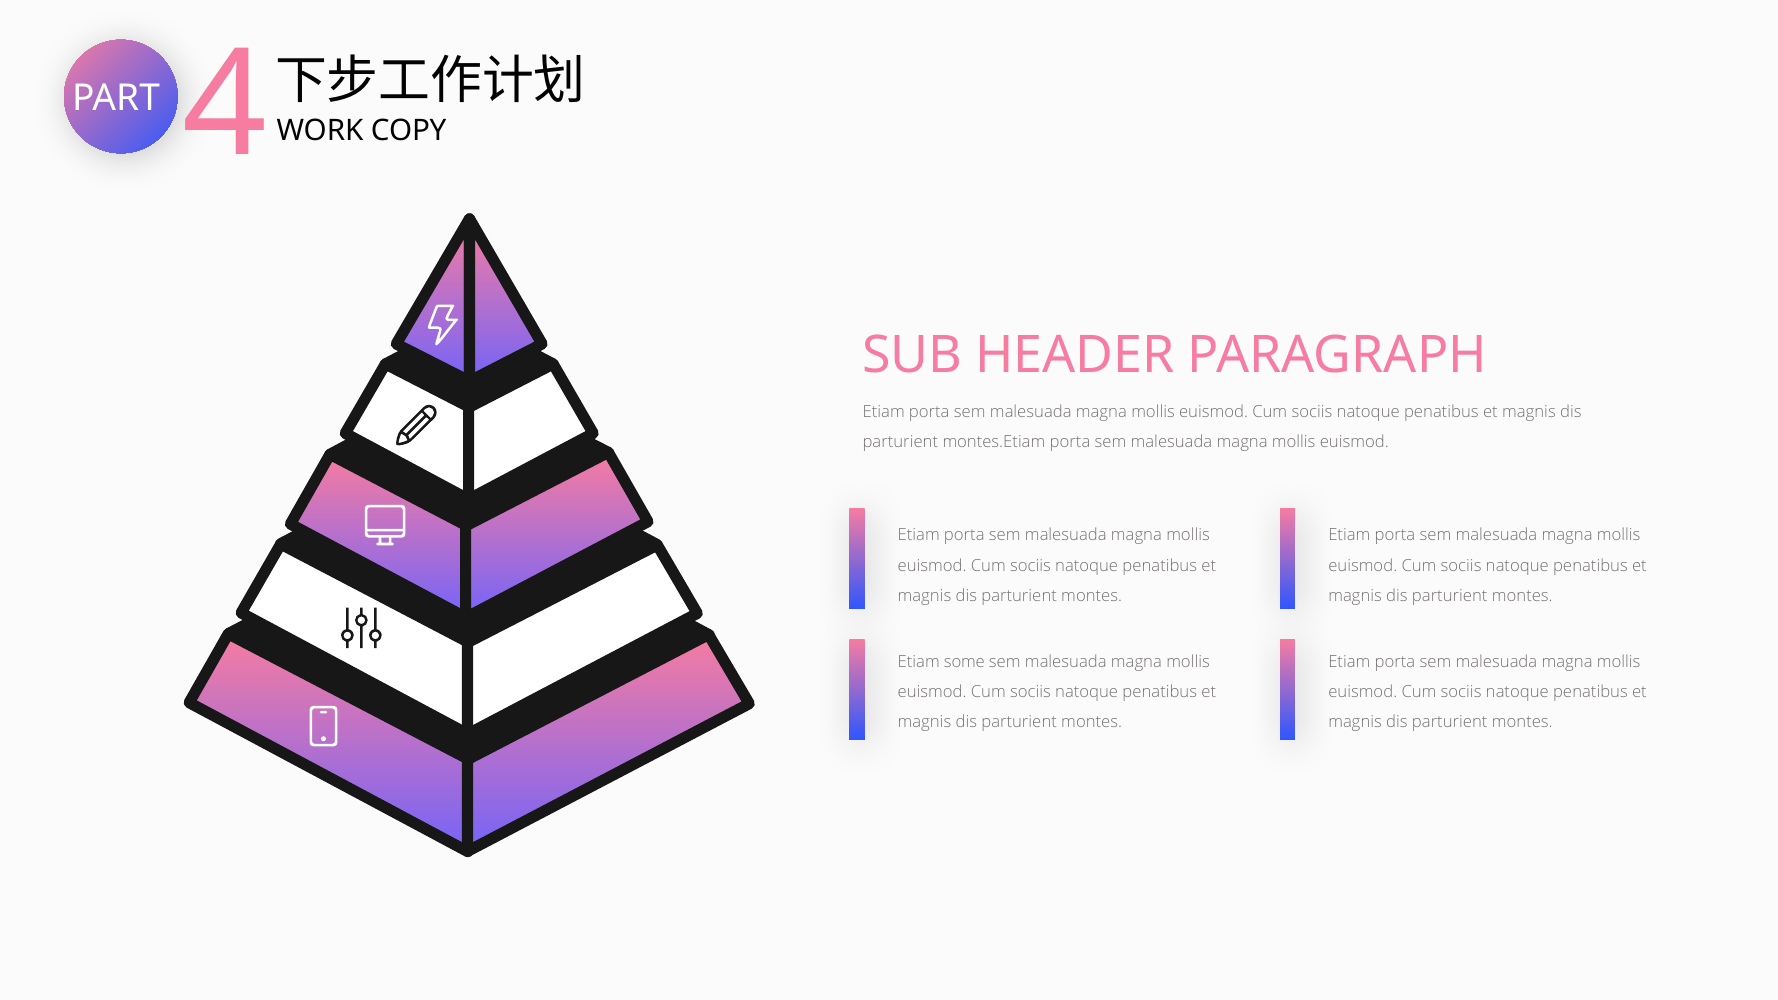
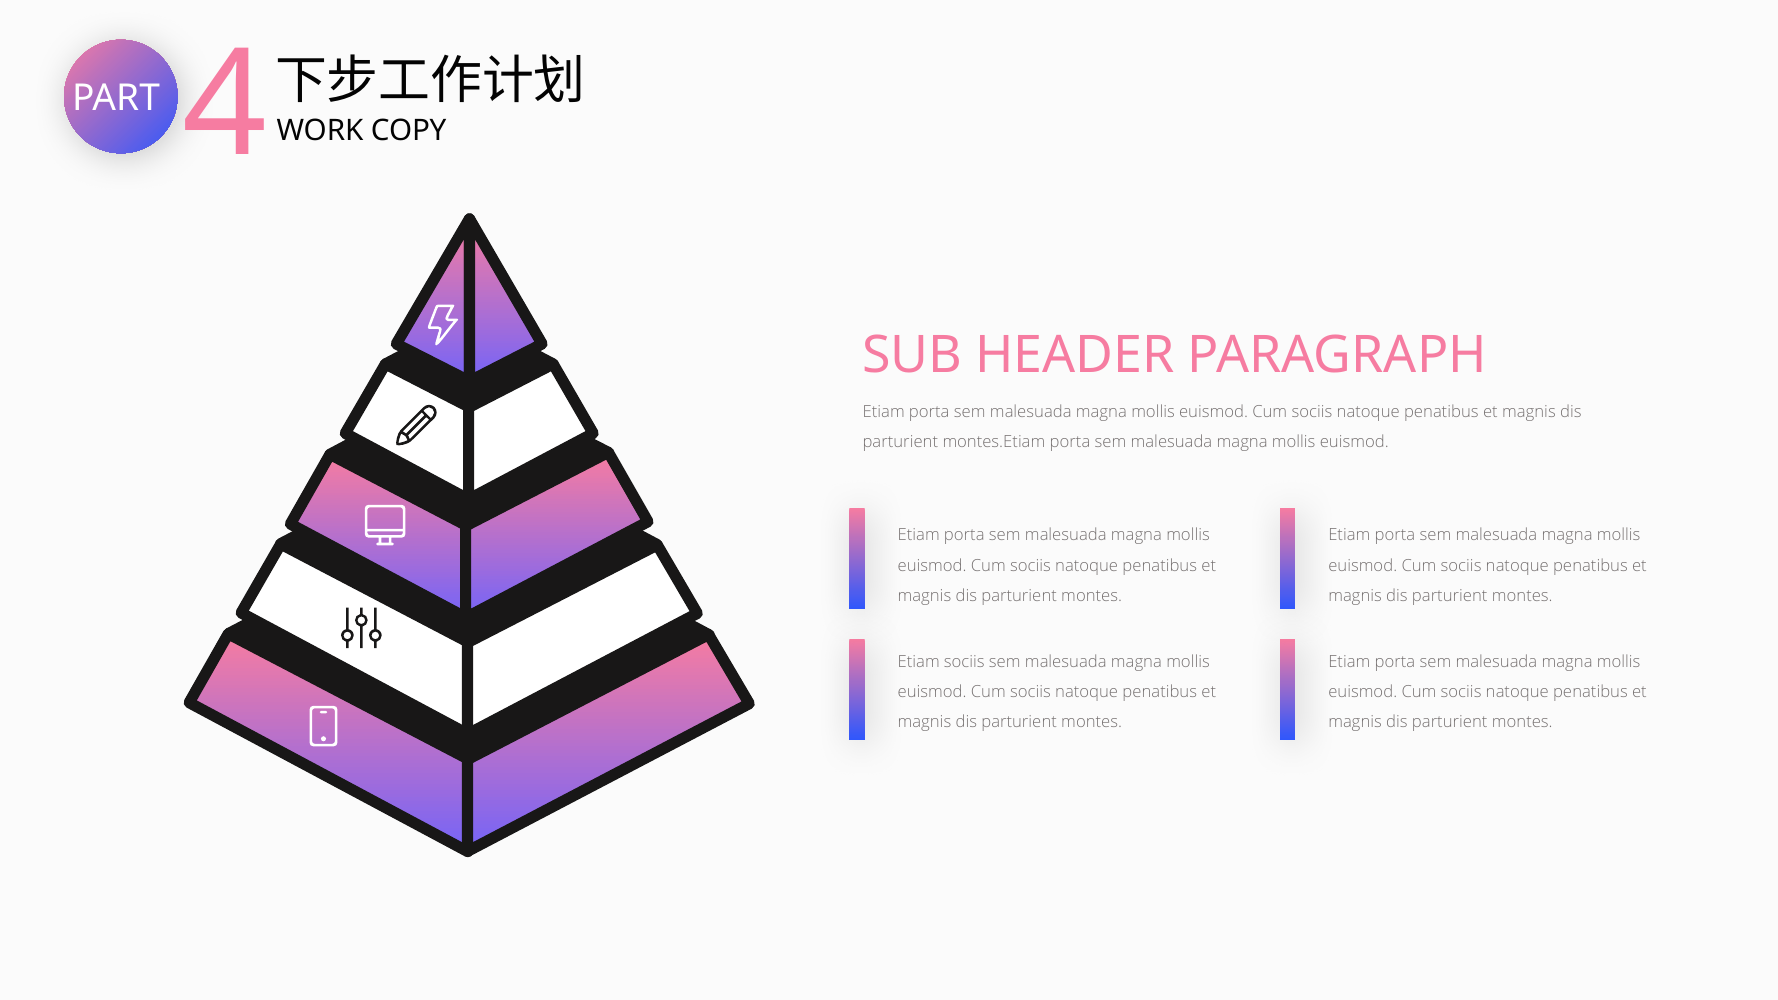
Etiam some: some -> sociis (964, 662)
